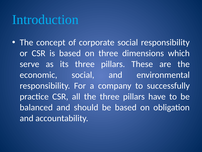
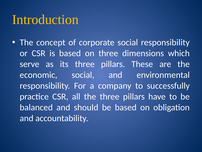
Introduction colour: light blue -> yellow (45, 20)
